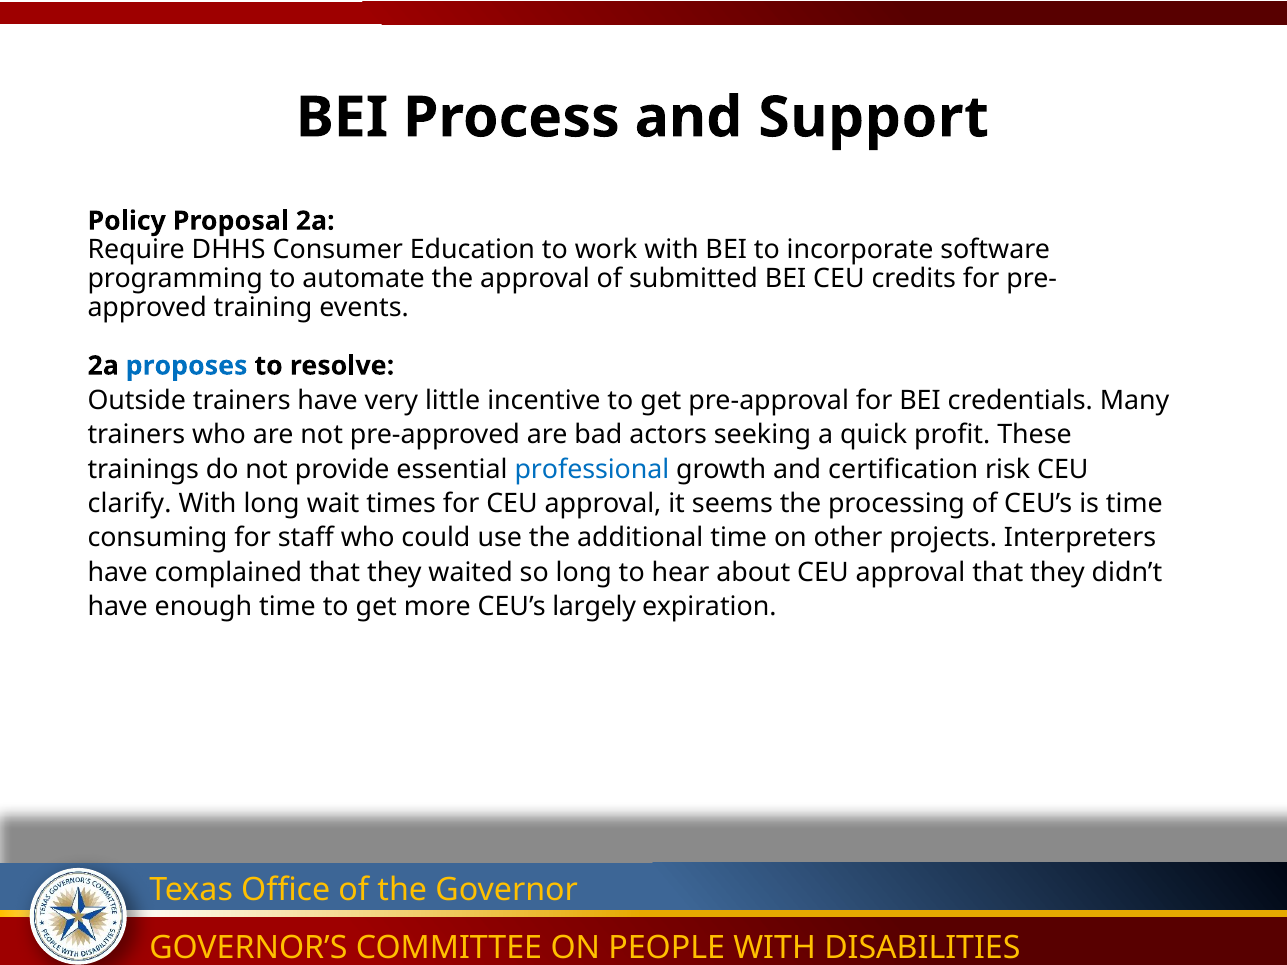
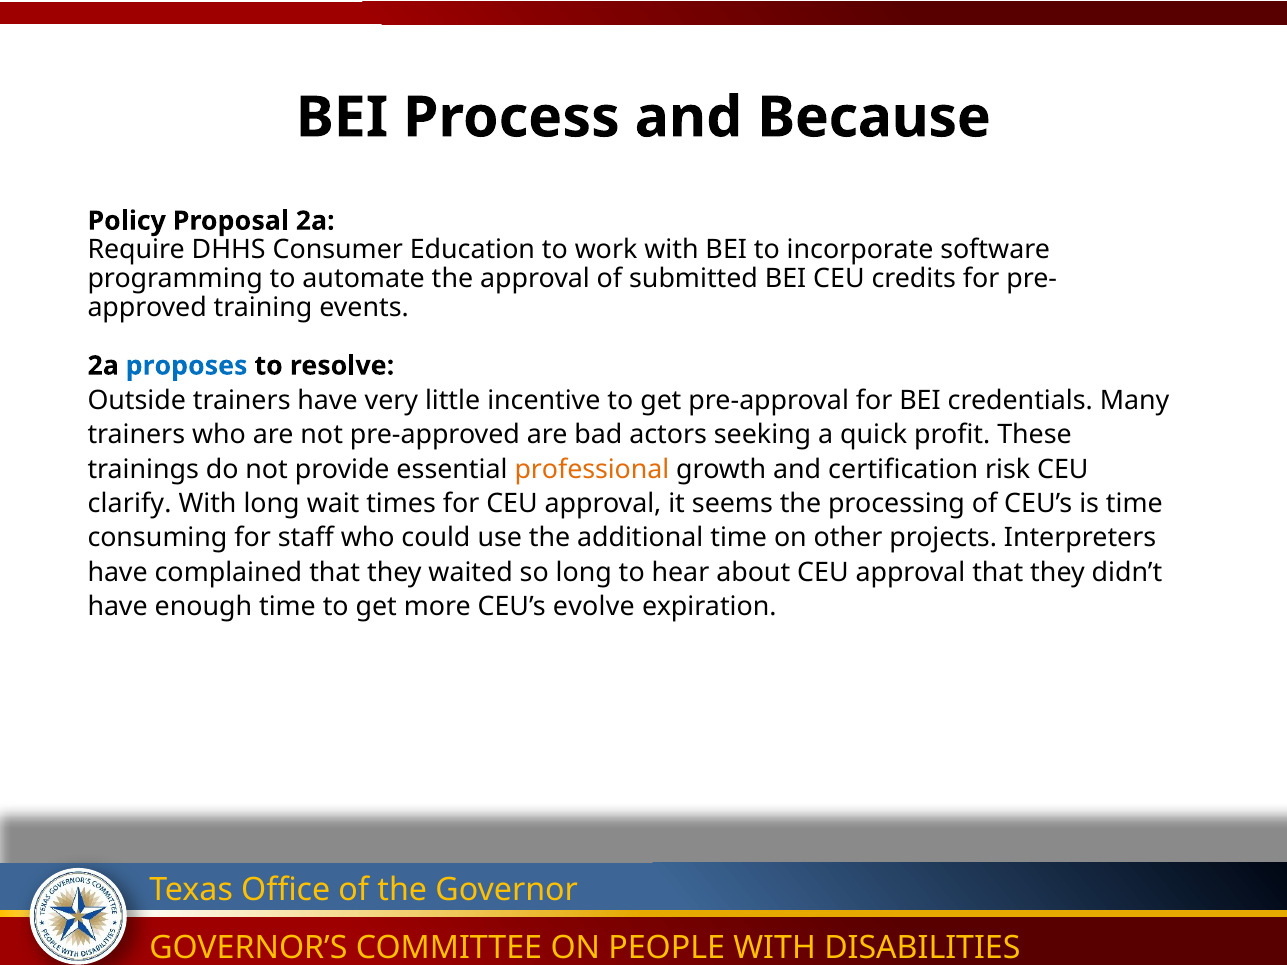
Support: Support -> Because (874, 118)
professional colour: blue -> orange (592, 469)
largely: largely -> evolve (594, 607)
